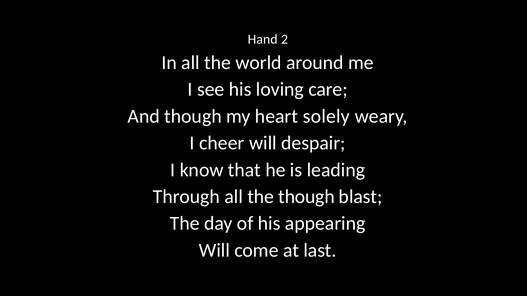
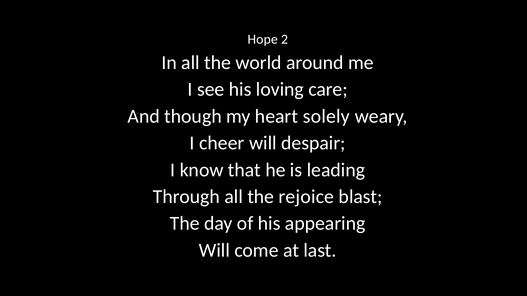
Hand: Hand -> Hope (263, 39)
the though: though -> rejoice (306, 197)
